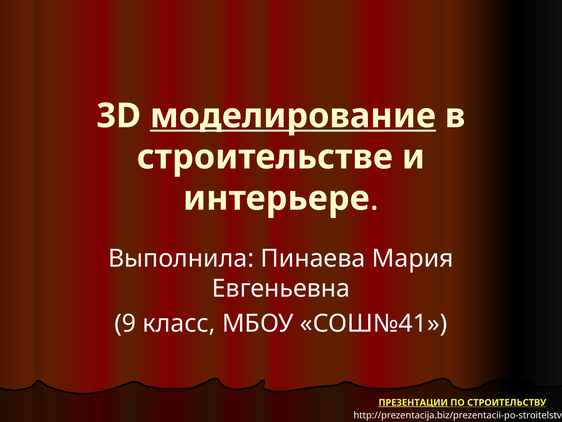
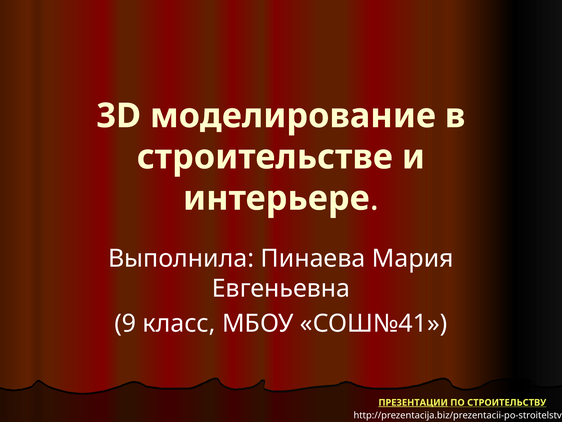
моделирование underline: present -> none (293, 116)
